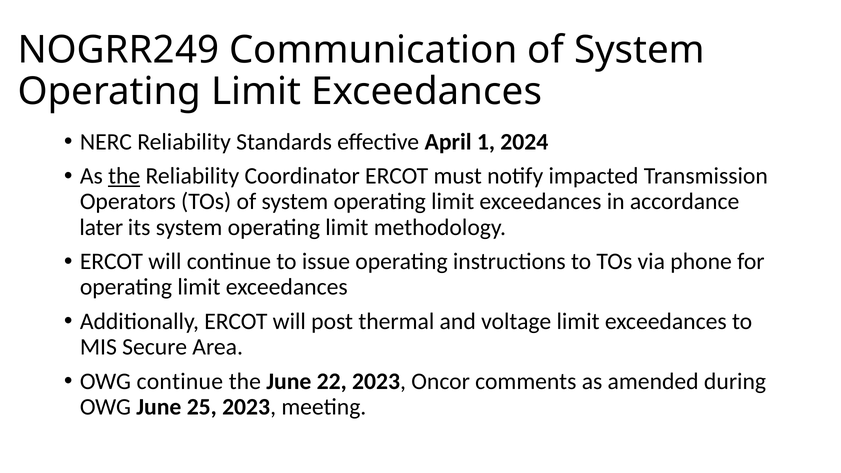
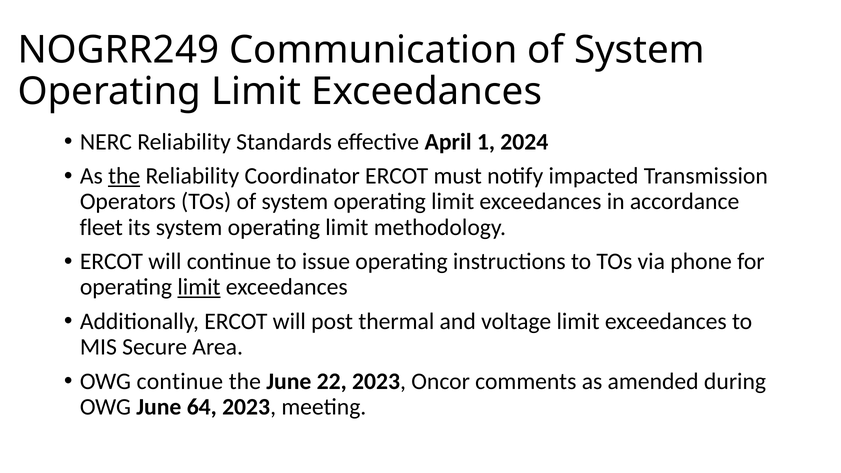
later: later -> fleet (101, 227)
limit underline: none -> present (199, 287)
25: 25 -> 64 (202, 407)
